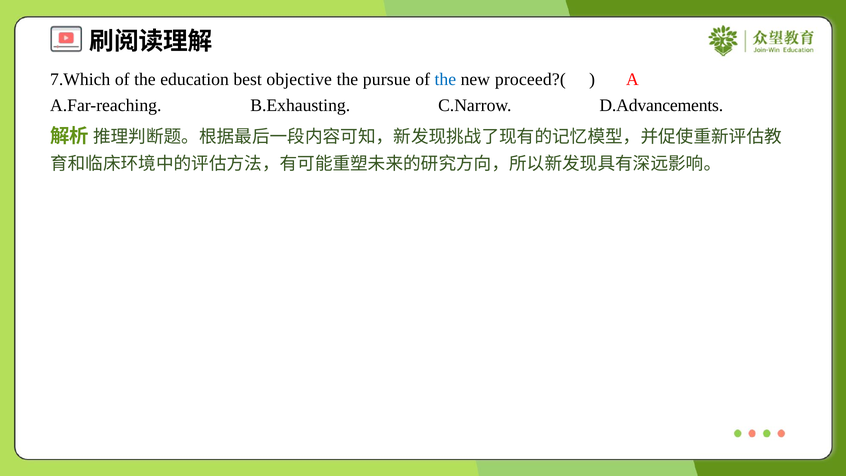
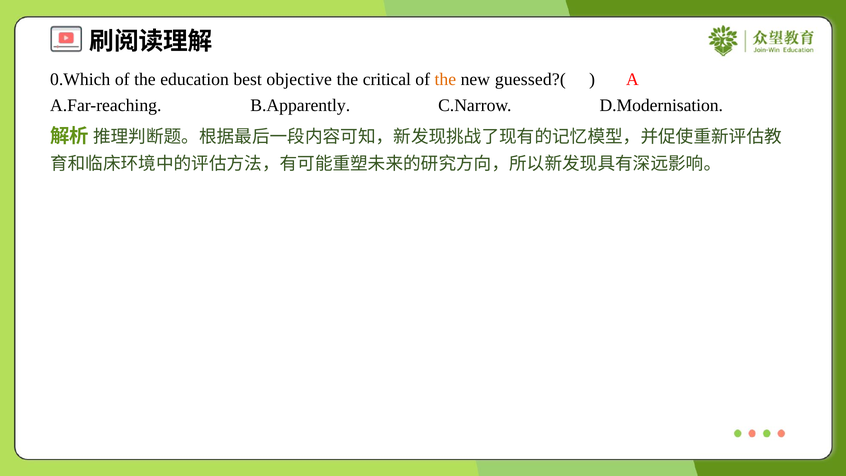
7.Which: 7.Which -> 0.Which (80, 79)
pursue: pursue -> critical (387, 79)
the colour: blue -> orange (445, 79)
proceed?(: proceed?( -> guessed?( (530, 79)
B.Exhausting: B.Exhausting -> B.Apparently (300, 105)
D.Advancements: D.Advancements -> D.Modernisation (661, 105)
